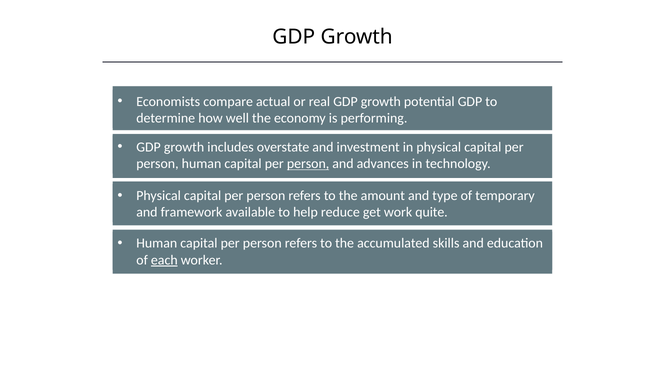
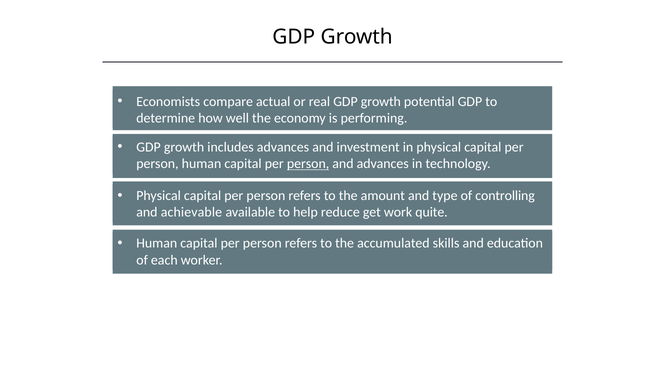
includes overstate: overstate -> advances (283, 147)
temporary: temporary -> controlling (505, 196)
framework: framework -> achievable (191, 212)
each underline: present -> none (164, 260)
